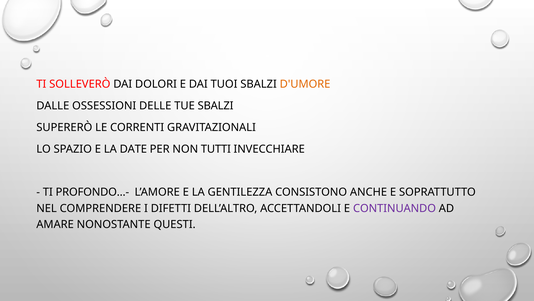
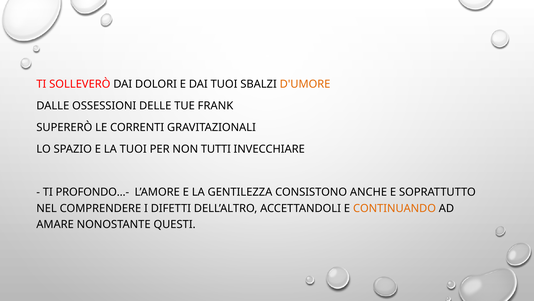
TUE SBALZI: SBALZI -> FRANK (215, 106)
LA DATE: DATE -> TUOI (133, 149)
CONTINUANDO colour: purple -> orange (394, 208)
